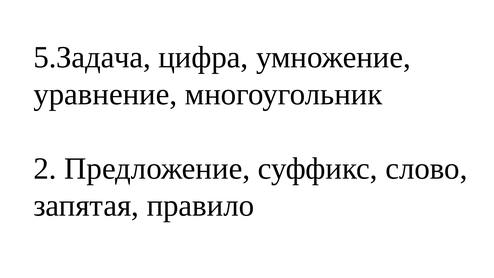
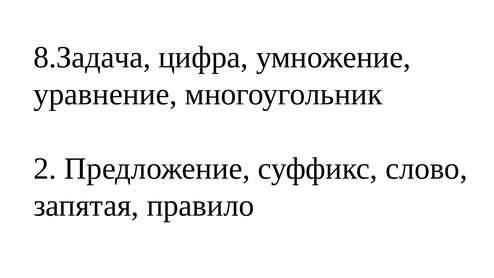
5.Задача: 5.Задача -> 8.Задача (92, 57)
